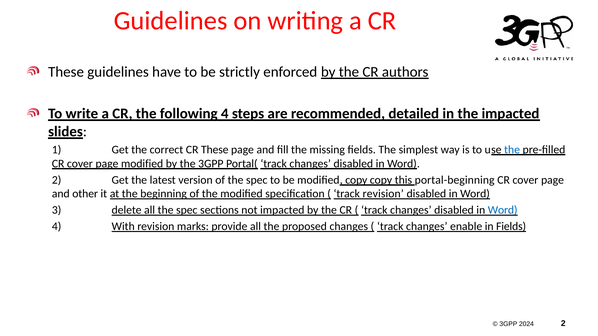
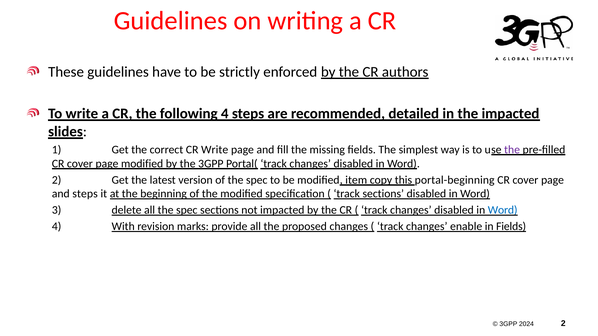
correct CR These: These -> Write (215, 150)
the colour: blue -> purple (512, 150)
modified copy: copy -> item (356, 180)
and other: other -> steps (85, 194)
track revision: revision -> sections (383, 194)
